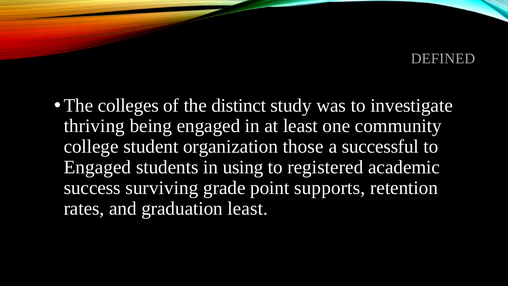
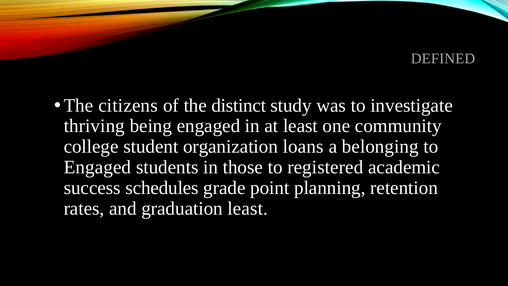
colleges: colleges -> citizens (128, 105)
those: those -> loans (303, 146)
successful: successful -> belonging (380, 146)
using: using -> those (243, 167)
surviving: surviving -> schedules (162, 188)
supports: supports -> planning (330, 188)
